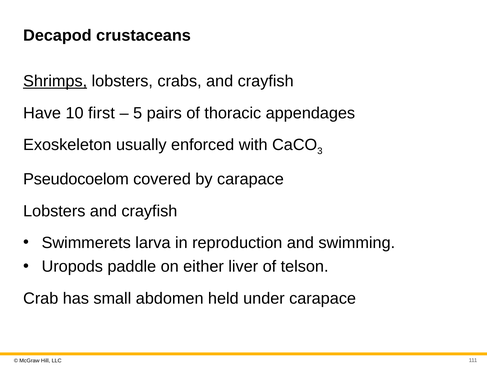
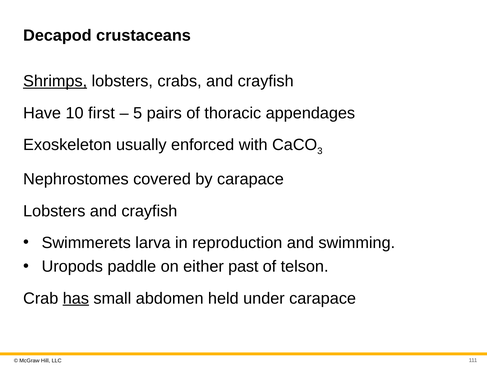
Pseudocoelom: Pseudocoelom -> Nephrostomes (76, 179)
liver: liver -> past (243, 267)
has underline: none -> present (76, 299)
